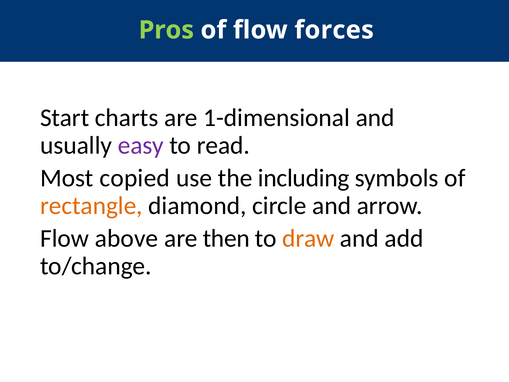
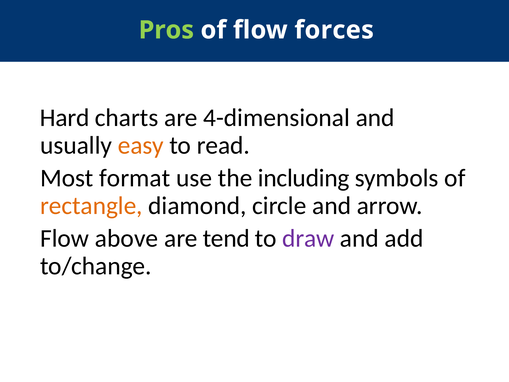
Start: Start -> Hard (65, 118)
1-dimensional: 1-dimensional -> 4-dimensional (277, 118)
easy colour: purple -> orange (141, 145)
copied: copied -> format (135, 178)
then: then -> tend (226, 238)
draw colour: orange -> purple (308, 238)
